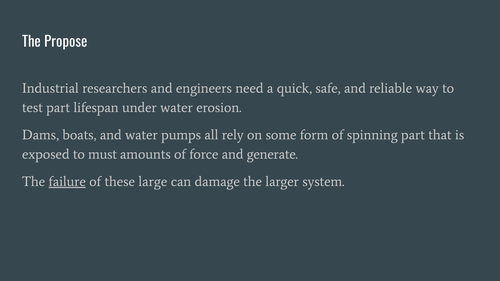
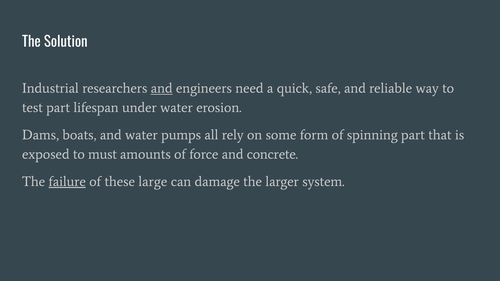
Propose: Propose -> Solution (66, 42)
and underline: none -> present (162, 88)
generate: generate -> concrete (272, 154)
